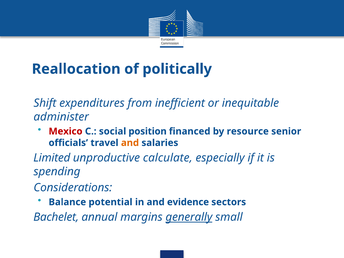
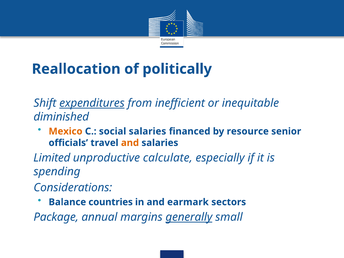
expenditures underline: none -> present (92, 103)
administer: administer -> diminished (61, 117)
Mexico colour: red -> orange (66, 131)
social position: position -> salaries (147, 131)
potential: potential -> countries (111, 202)
evidence: evidence -> earmark (188, 202)
Bachelet: Bachelet -> Package (56, 217)
